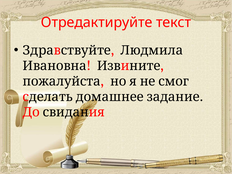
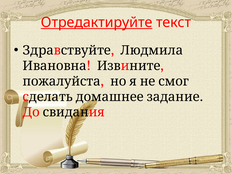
Отредактируйте underline: none -> present (97, 22)
